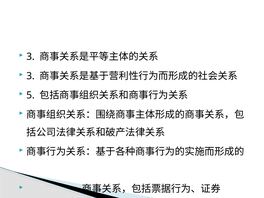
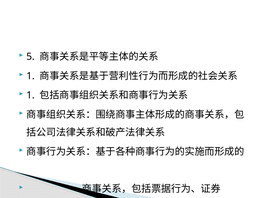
3: 3 -> 5 (30, 57)
3: 3 -> 1 (30, 76)
5: 5 -> 1 (30, 95)
